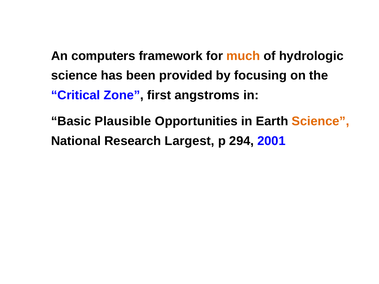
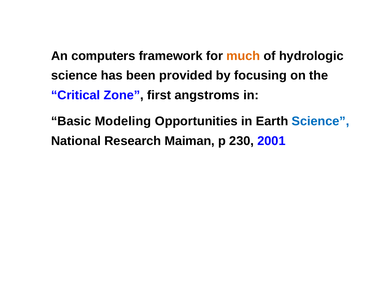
Plausible: Plausible -> Modeling (123, 121)
Science colour: orange -> blue (321, 121)
Largest: Largest -> Maiman (190, 141)
294: 294 -> 230 (242, 141)
